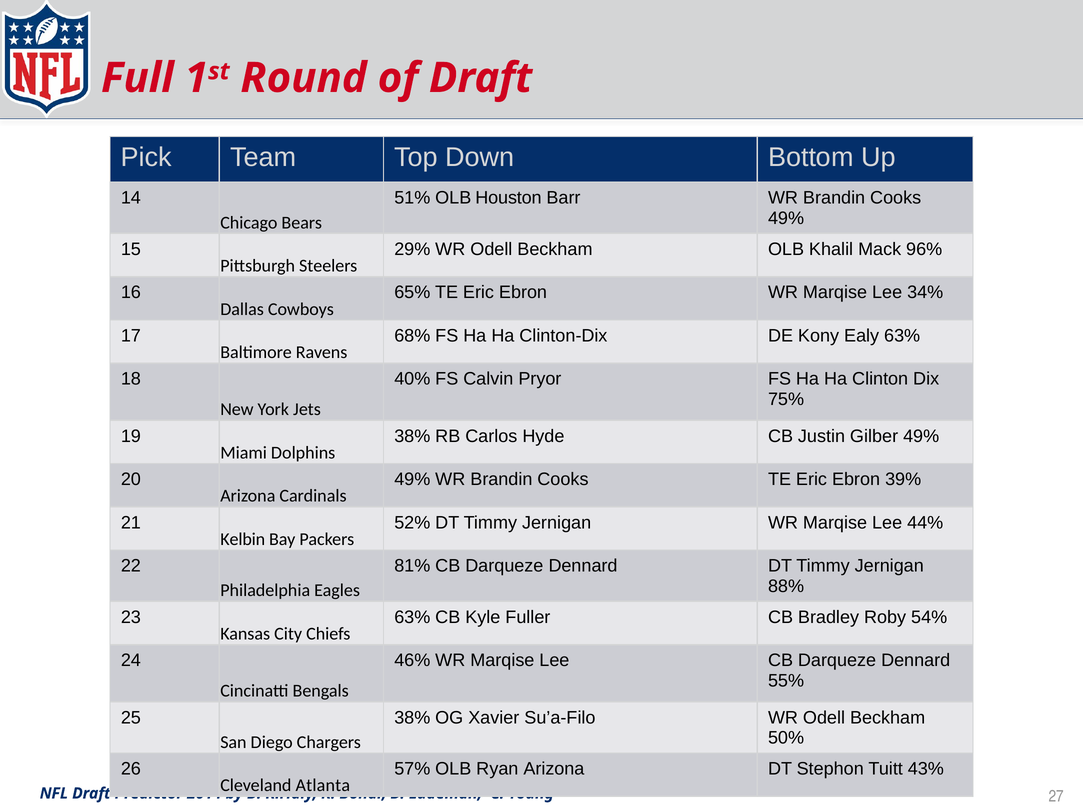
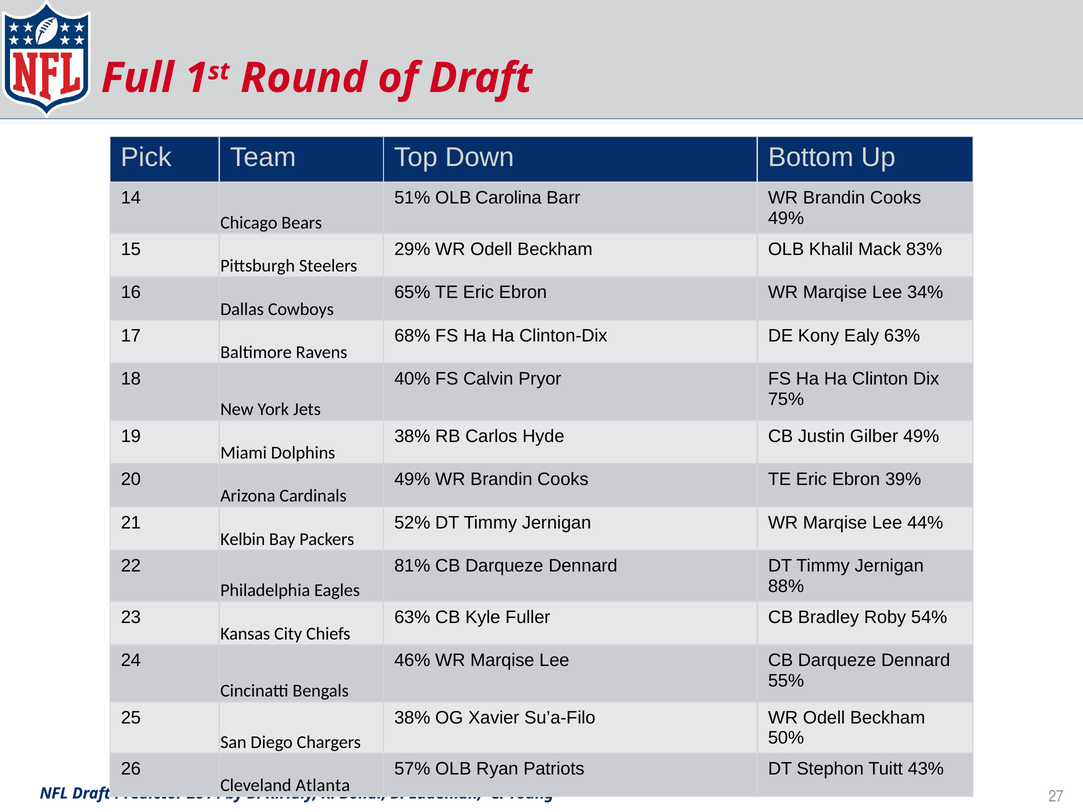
Houston: Houston -> Carolina (508, 198)
96%: 96% -> 83% (924, 249)
Ryan Arizona: Arizona -> Patriots (554, 769)
